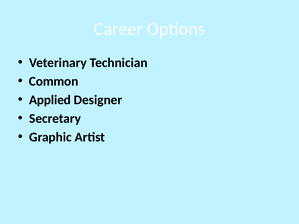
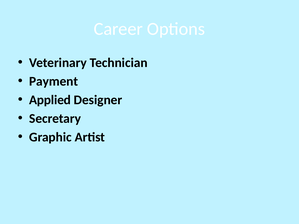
Common: Common -> Payment (54, 81)
